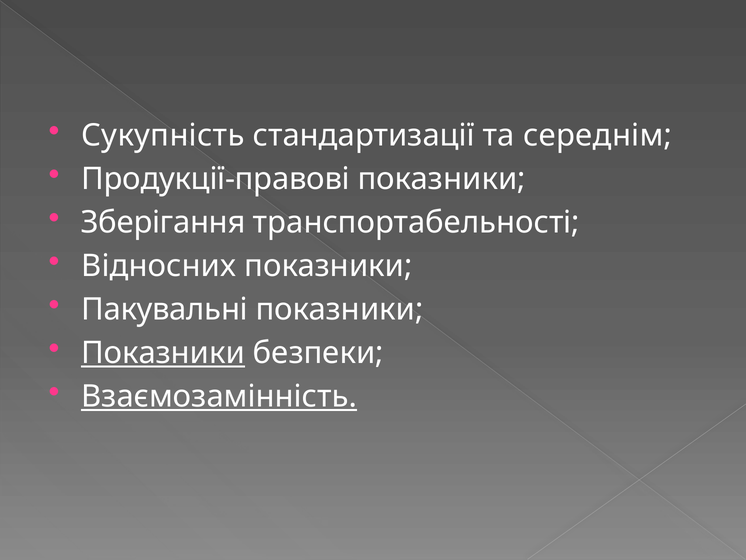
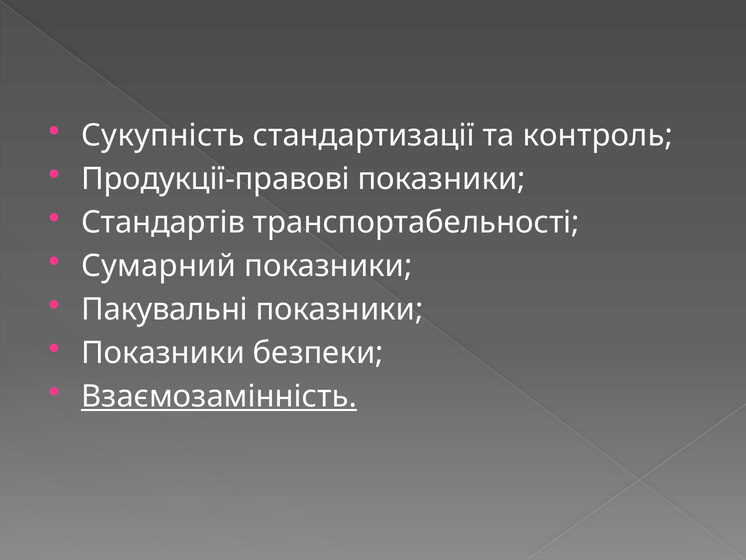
середнім: середнім -> контроль (598, 135)
Зберігання: Зберігання -> Стандартів (163, 222)
Відносних: Відносних -> Сумарний (159, 266)
Показники underline: present -> none (163, 353)
